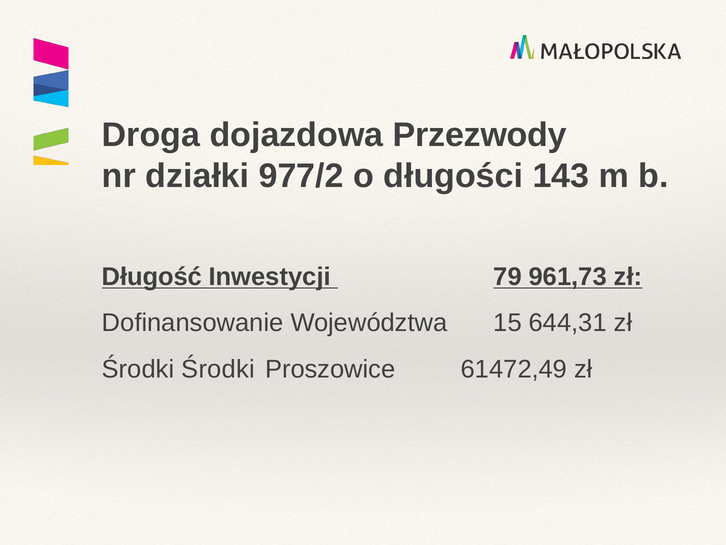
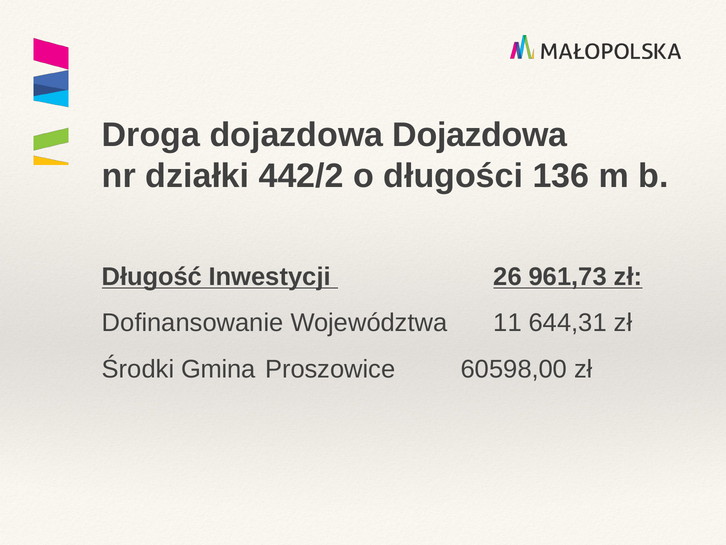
dojazdowa Przezwody: Przezwody -> Dojazdowa (480, 135)
977/2: 977/2 -> 442/2 (301, 176)
143: 143 -> 136 (561, 176)
79: 79 -> 26 (508, 276)
15: 15 -> 11 (508, 323)
Środki Środki: Środki -> Gmina (218, 369)
61472,49: 61472,49 -> 60598,00 (514, 369)
